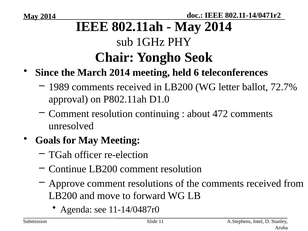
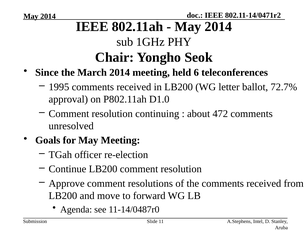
1989: 1989 -> 1995 (59, 87)
